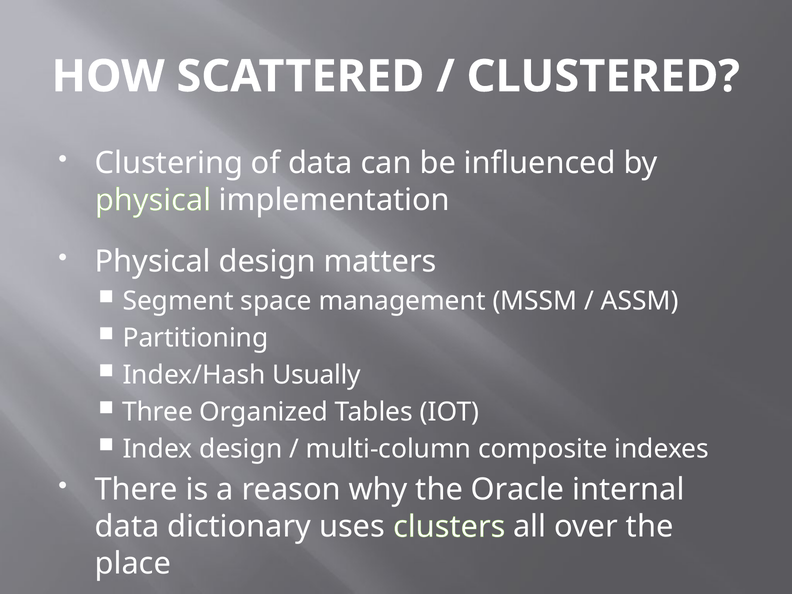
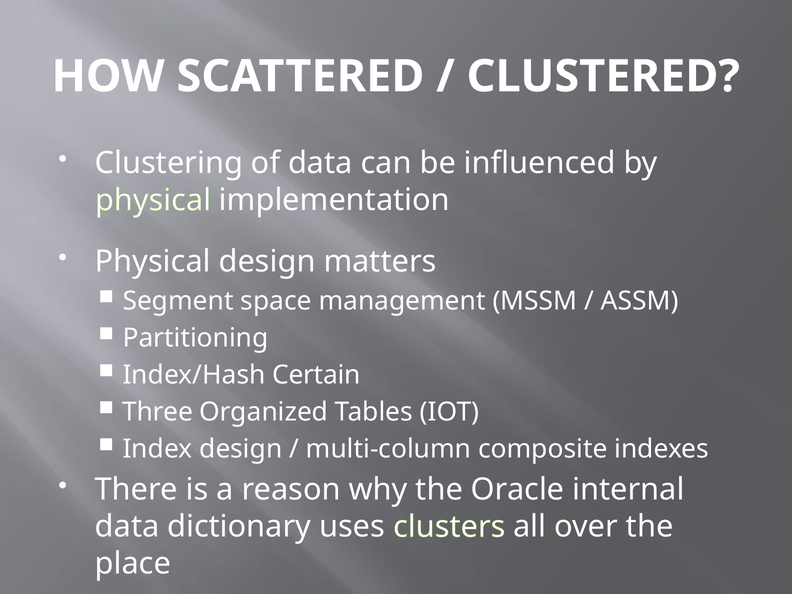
Usually: Usually -> Certain (316, 375)
